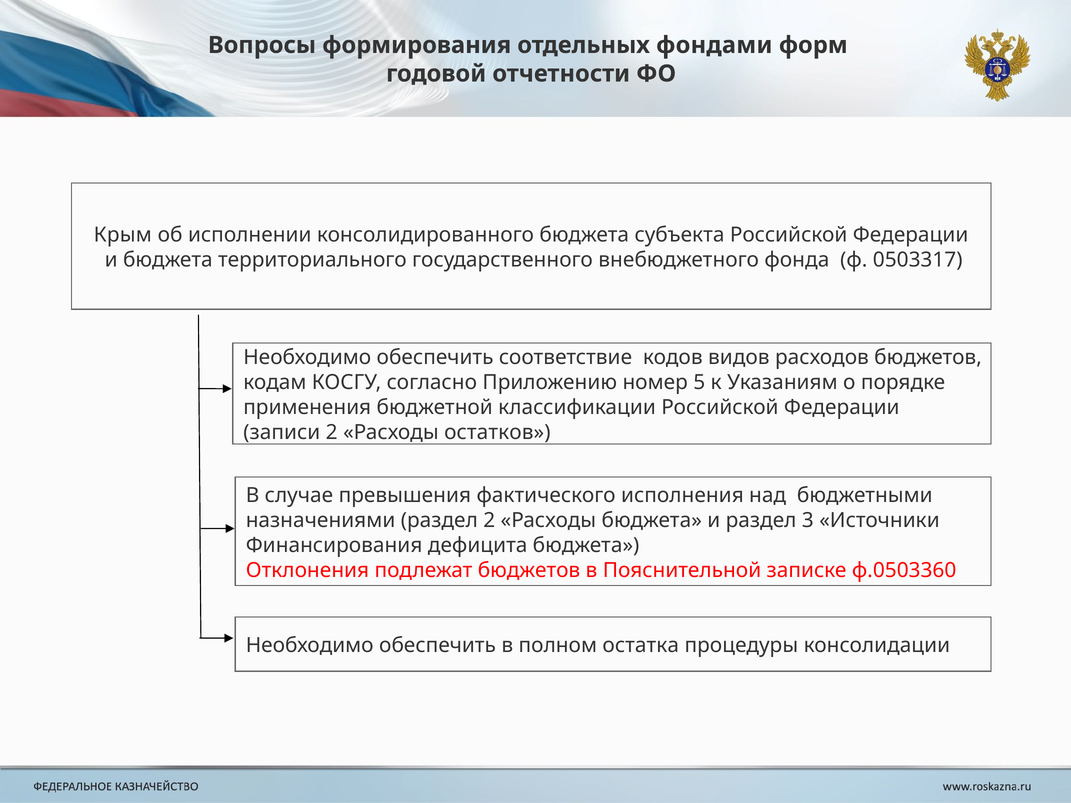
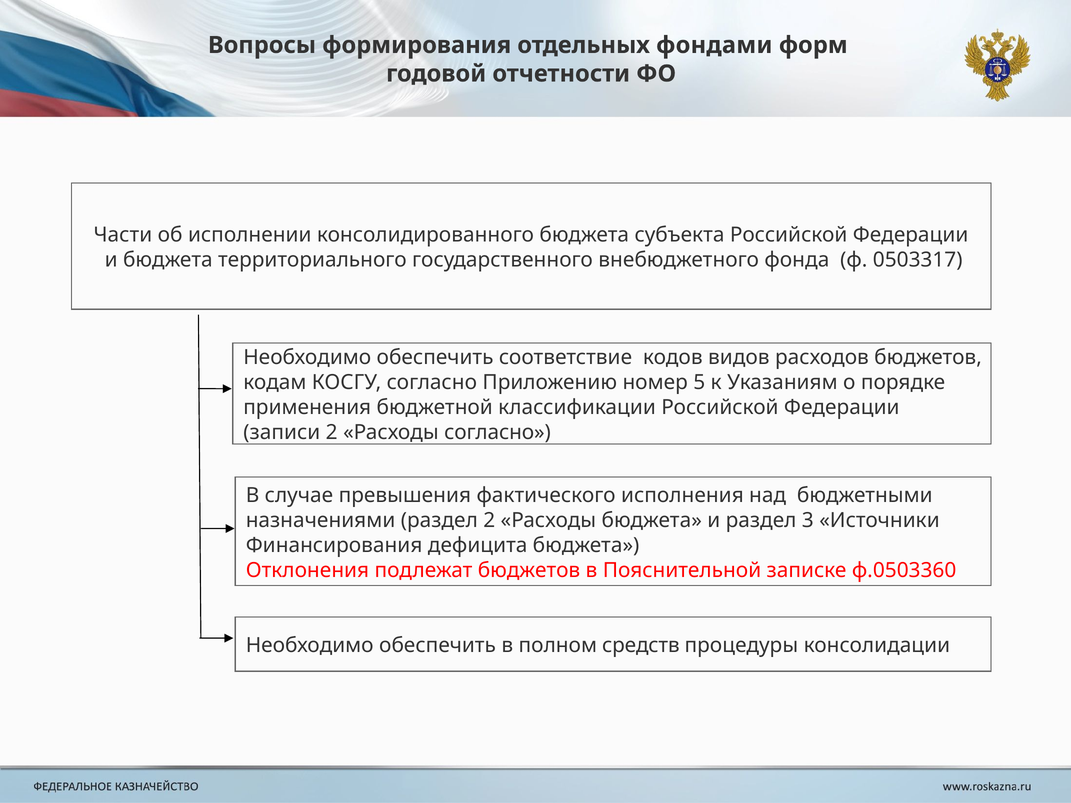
Крым: Крым -> Части (123, 235)
Расходы остатков: остатков -> согласно (497, 433)
остатка: остатка -> средств (641, 646)
